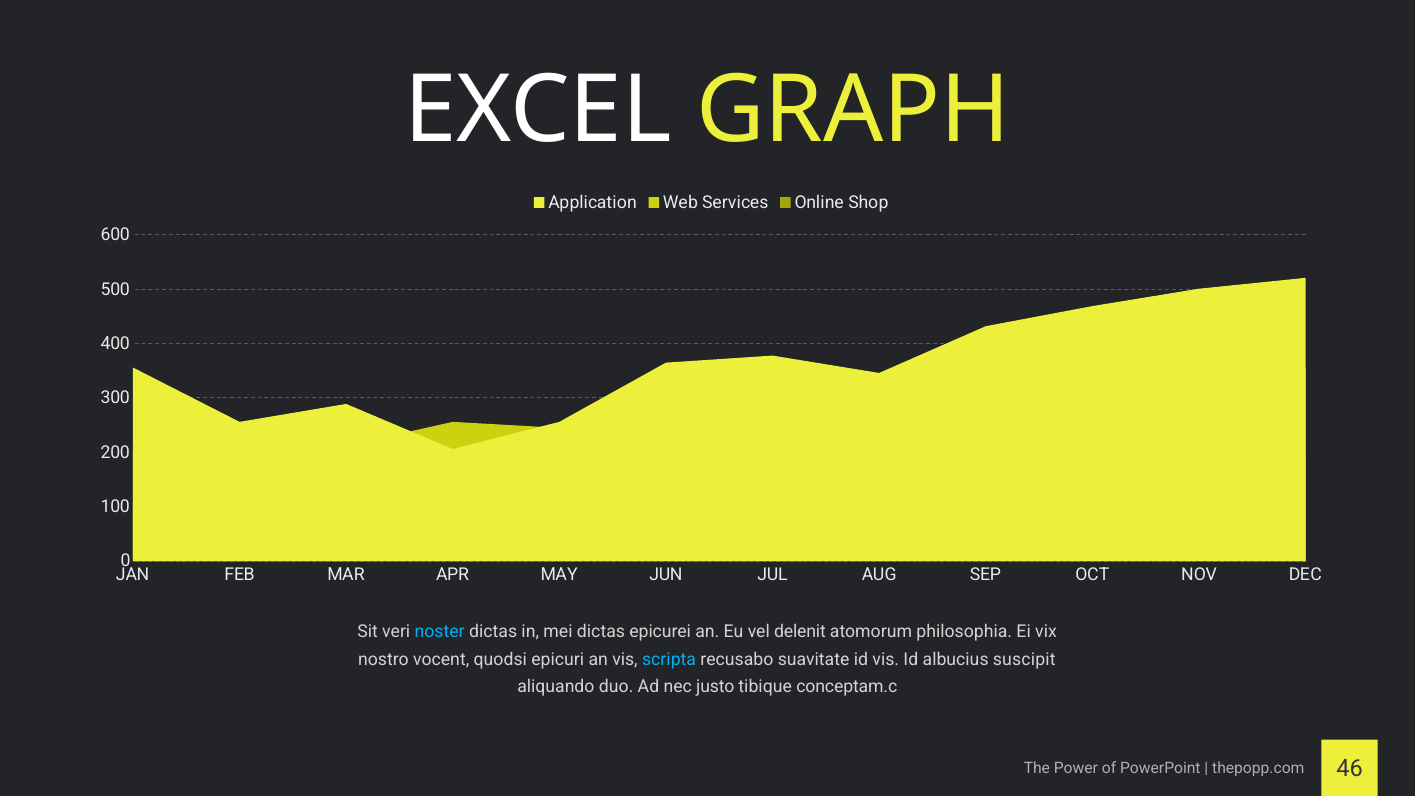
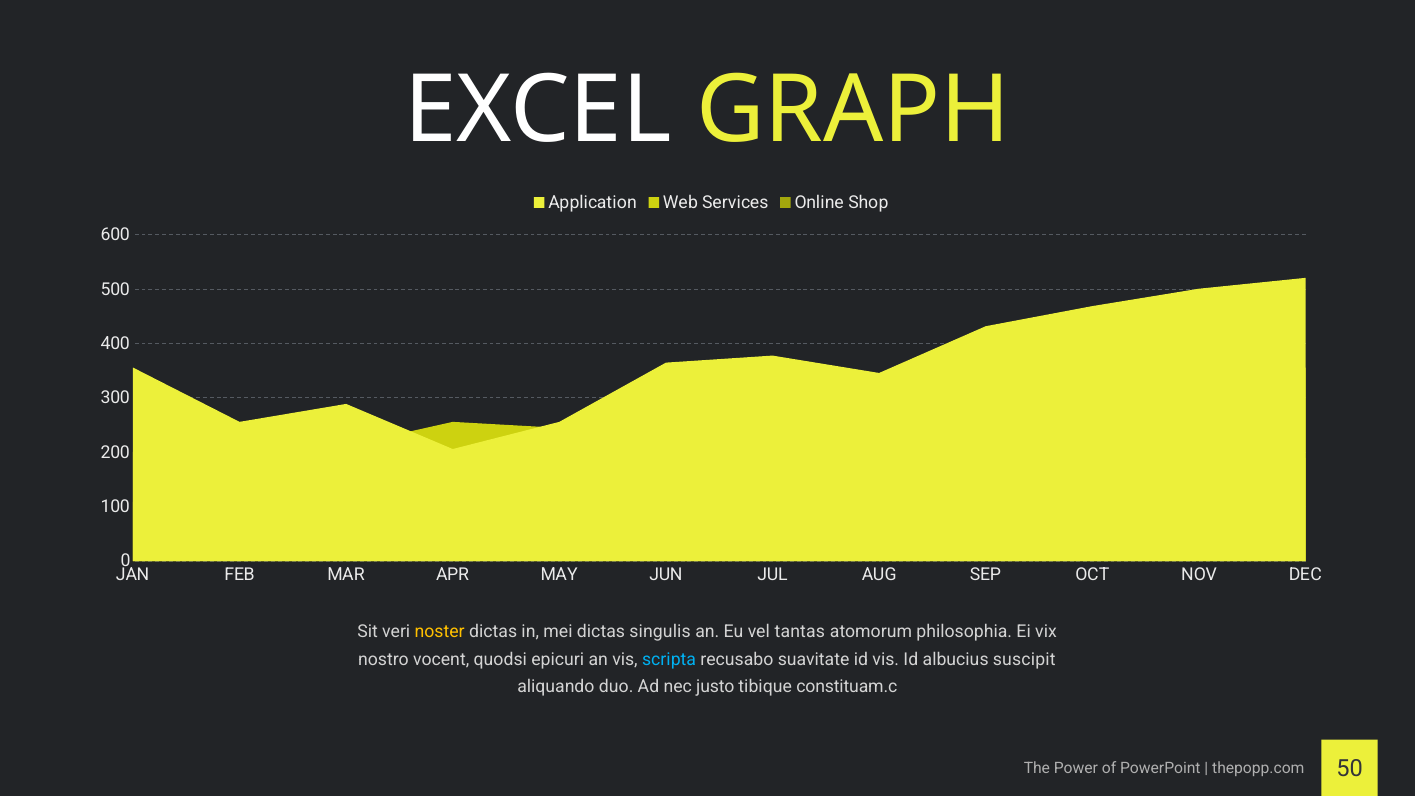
noster colour: light blue -> yellow (440, 632)
epicurei: epicurei -> singulis (660, 632)
delenit: delenit -> tantas (800, 632)
conceptam.c: conceptam.c -> constituam.c (847, 687)
46: 46 -> 50 (1350, 768)
